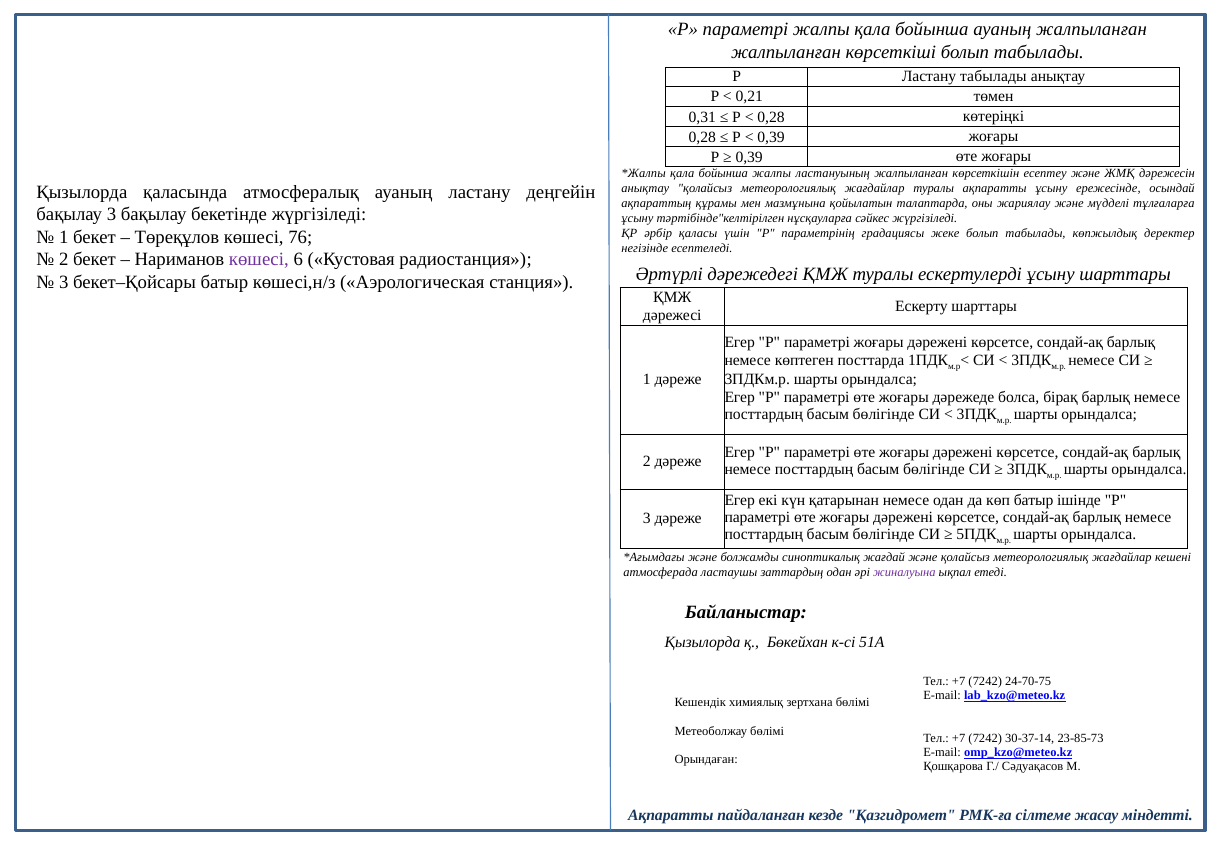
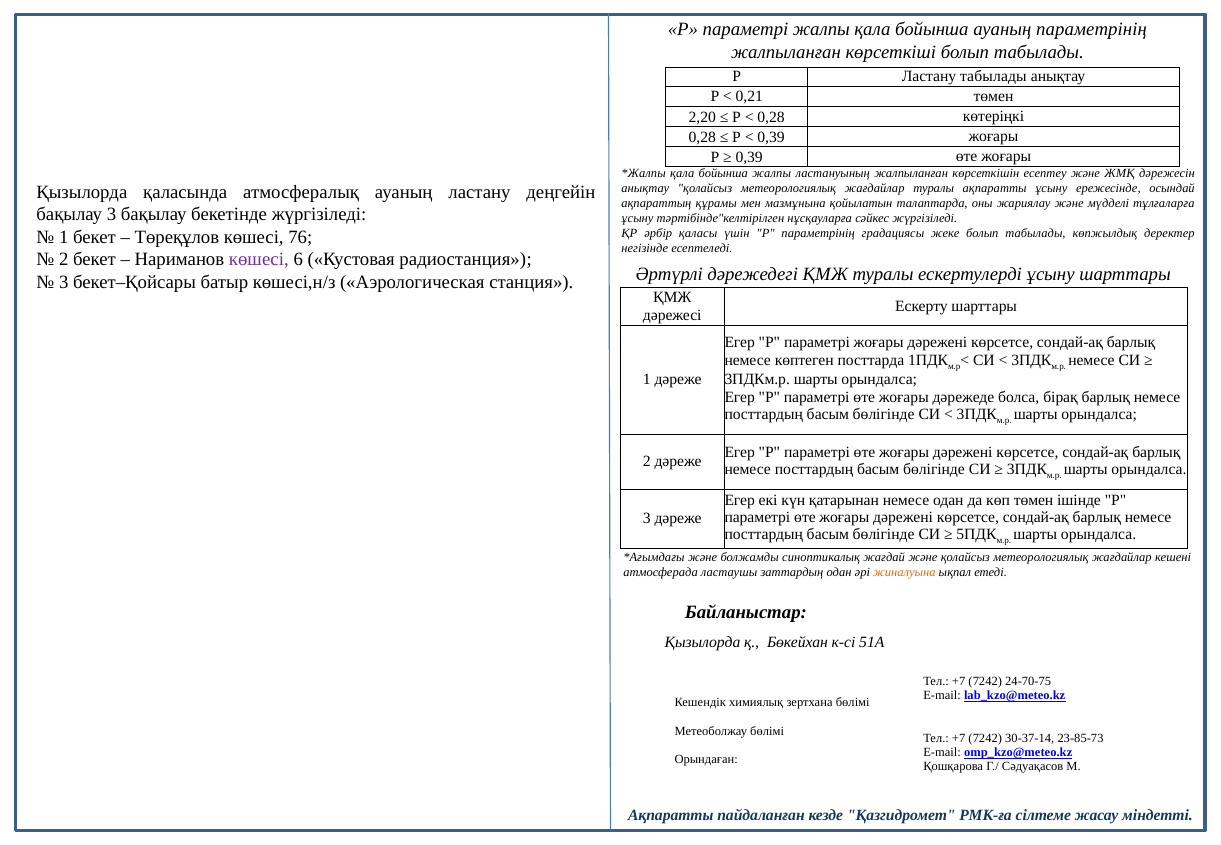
ауаның жалпыланған: жалпыланған -> параметрінің (1092, 29)
0,31: 0,31 -> 2,20 (702, 117)
көп батыр: батыр -> төмен (1034, 500)
жиналуына colour: purple -> orange (904, 572)
